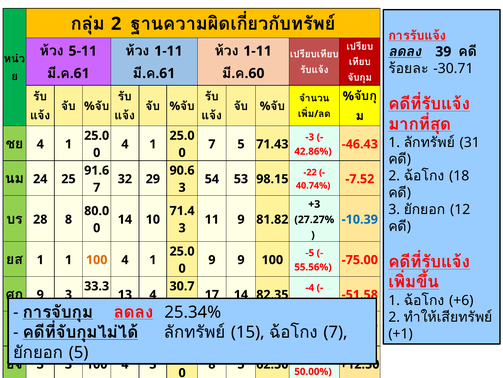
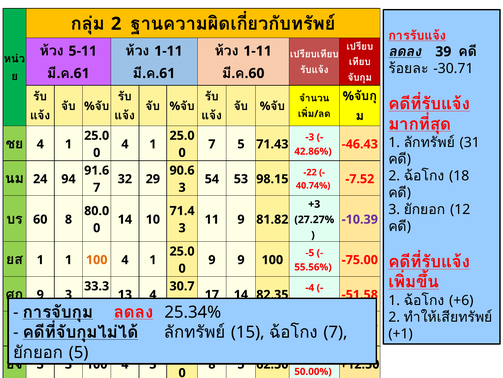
25: 25 -> 94 (68, 179)
28: 28 -> 60 (40, 219)
-10.39 colour: blue -> purple (360, 219)
